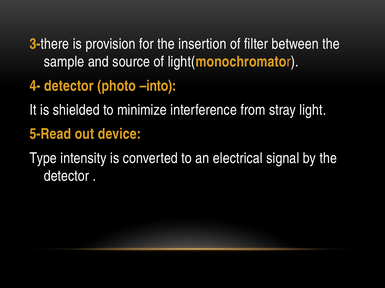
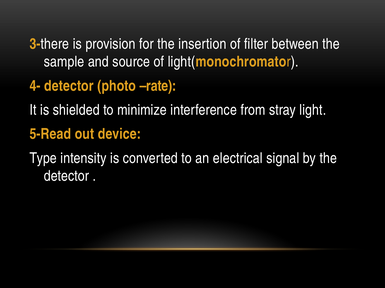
into: into -> rate (158, 86)
